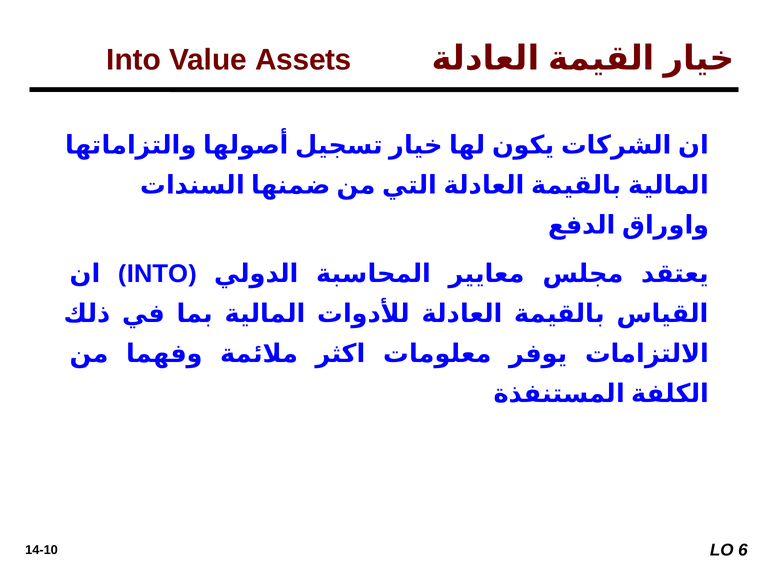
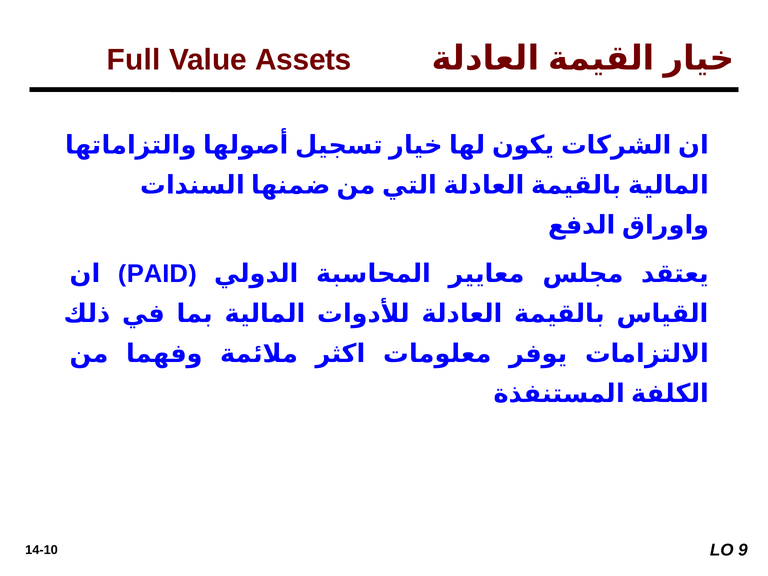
Into: Into -> Full (133, 60)
INTO: INTO -> PAID (157, 274)
6: 6 -> 9 (743, 550)
